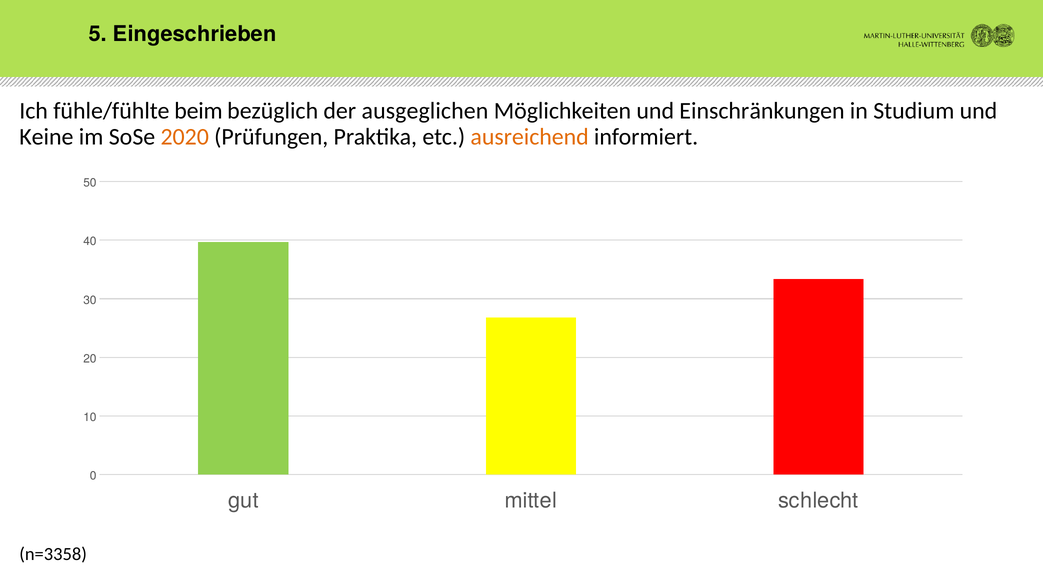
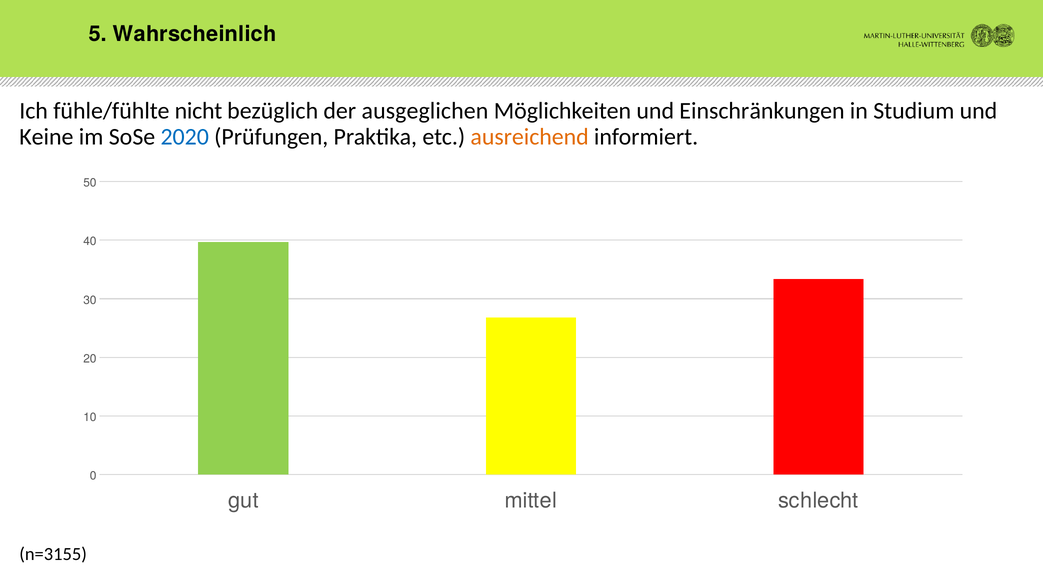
Eingeschrieben: Eingeschrieben -> Wahrscheinlich (195, 34)
beim: beim -> nicht (198, 111)
2020 colour: orange -> blue (185, 137)
n=3358: n=3358 -> n=3155 (53, 554)
